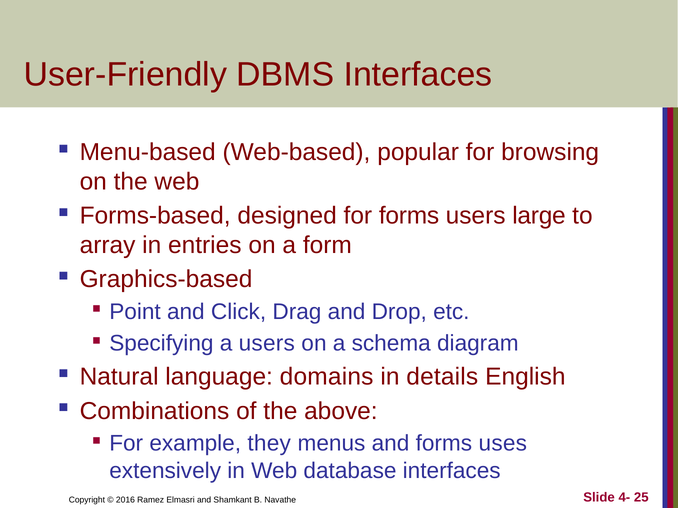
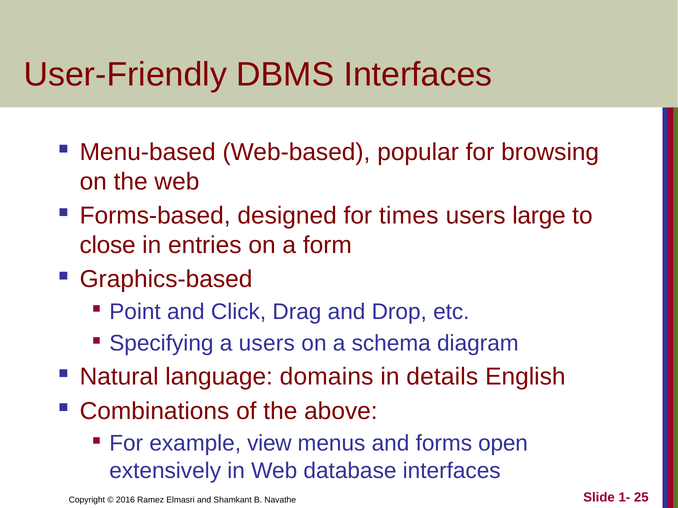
for forms: forms -> times (409, 216)
array: array -> close (108, 245)
they: they -> view (269, 444)
uses: uses -> open (503, 444)
4-: 4- -> 1- (624, 498)
